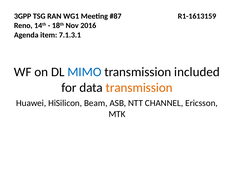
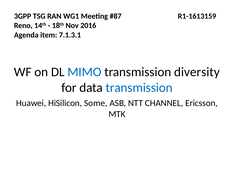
included: included -> diversity (197, 72)
transmission colour: orange -> blue (139, 87)
Beam: Beam -> Some (96, 103)
